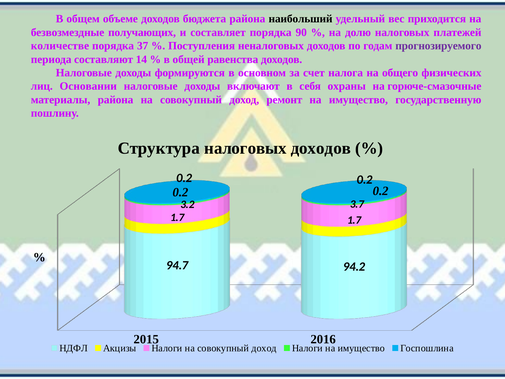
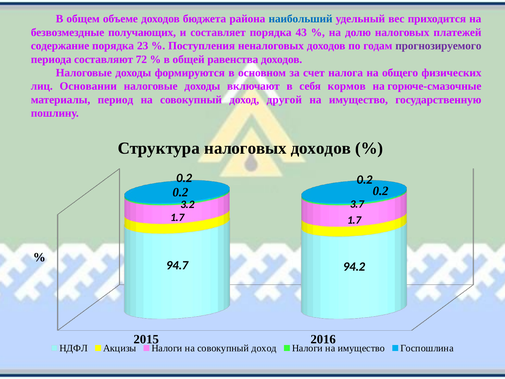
наибольший colour: black -> blue (301, 19)
90: 90 -> 43 (301, 32)
количестве: количестве -> содержание (60, 46)
37: 37 -> 23 (143, 46)
14: 14 -> 72 (141, 59)
охраны: охраны -> кормов (347, 86)
материалы района: района -> период (115, 100)
ремонт: ремонт -> другой (284, 100)
